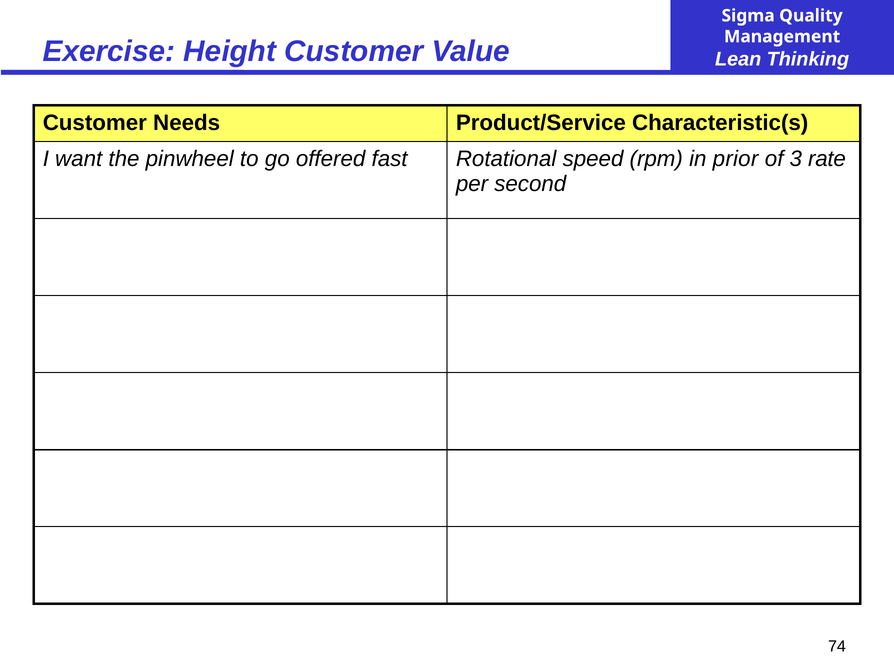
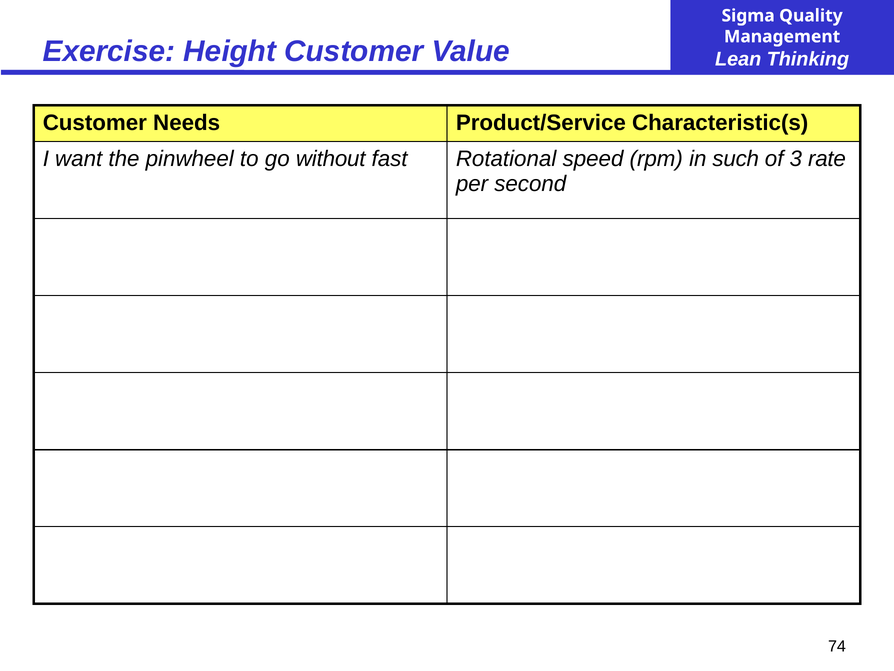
offered: offered -> without (331, 159)
prior: prior -> such (736, 159)
